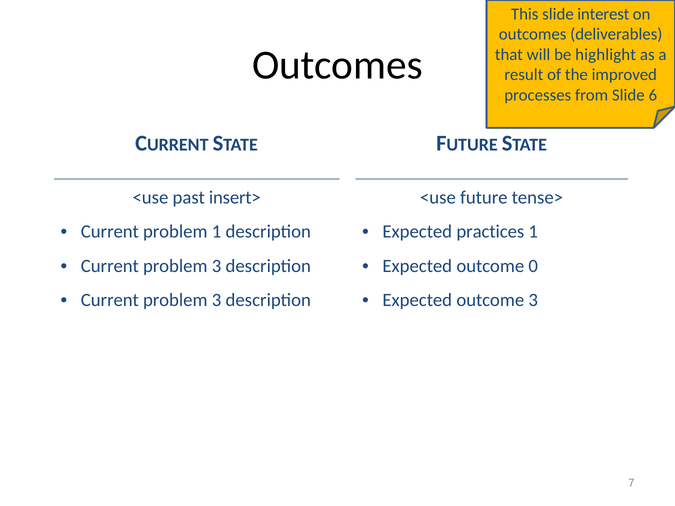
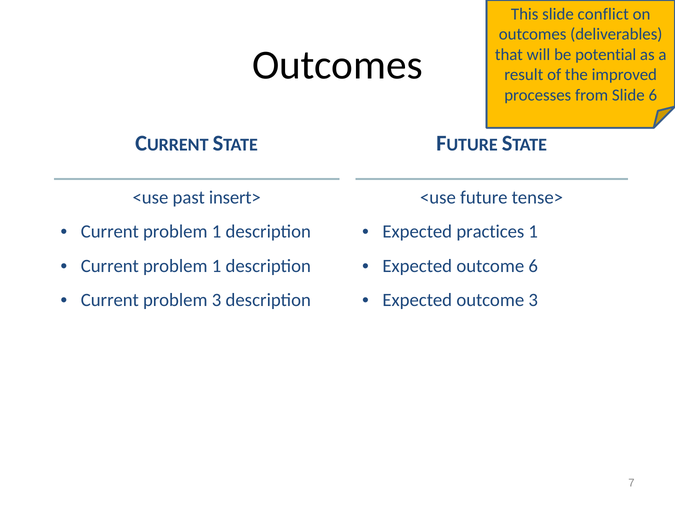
interest: interest -> conflict (603, 14)
highlight: highlight -> potential (606, 54)
3: 3 -> 1 (217, 266)
outcome 0: 0 -> 6 (533, 266)
